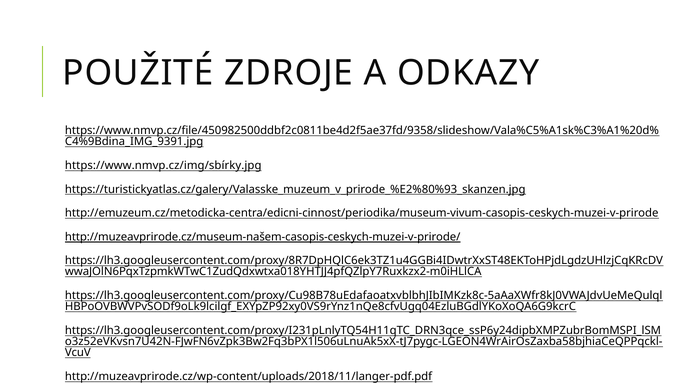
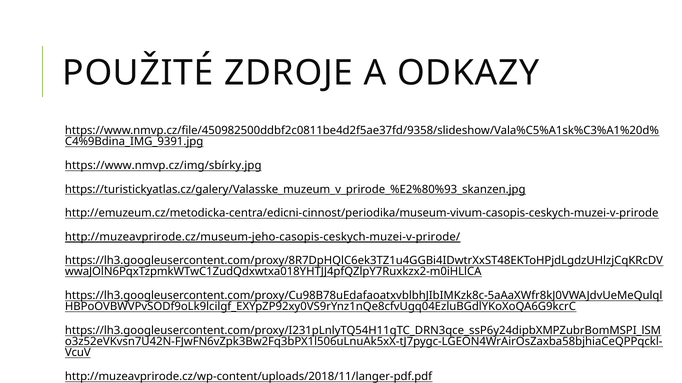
http://muzeavprirode.cz/museum-našem-casopis-ceskych-muzei-v-prirode/: http://muzeavprirode.cz/museum-našem-casopis-ceskych-muzei-v-prirode/ -> http://muzeavprirode.cz/museum-jeho-casopis-ceskych-muzei-v-prirode/ (263, 237)
